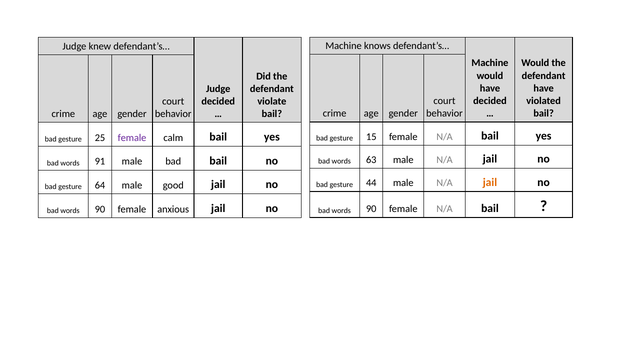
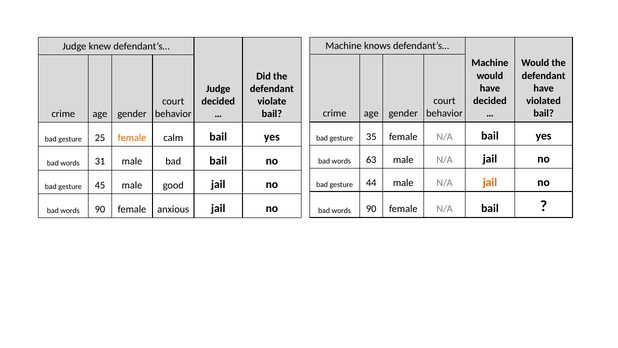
15: 15 -> 35 (371, 137)
female colour: purple -> orange (132, 138)
91: 91 -> 31 (100, 161)
64: 64 -> 45 (100, 185)
